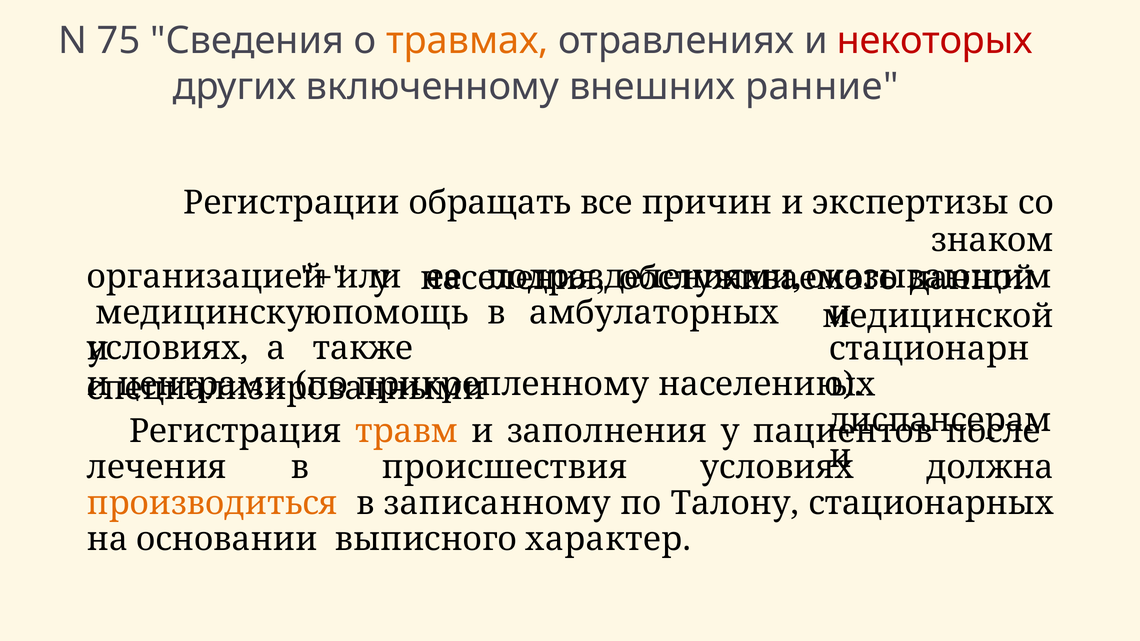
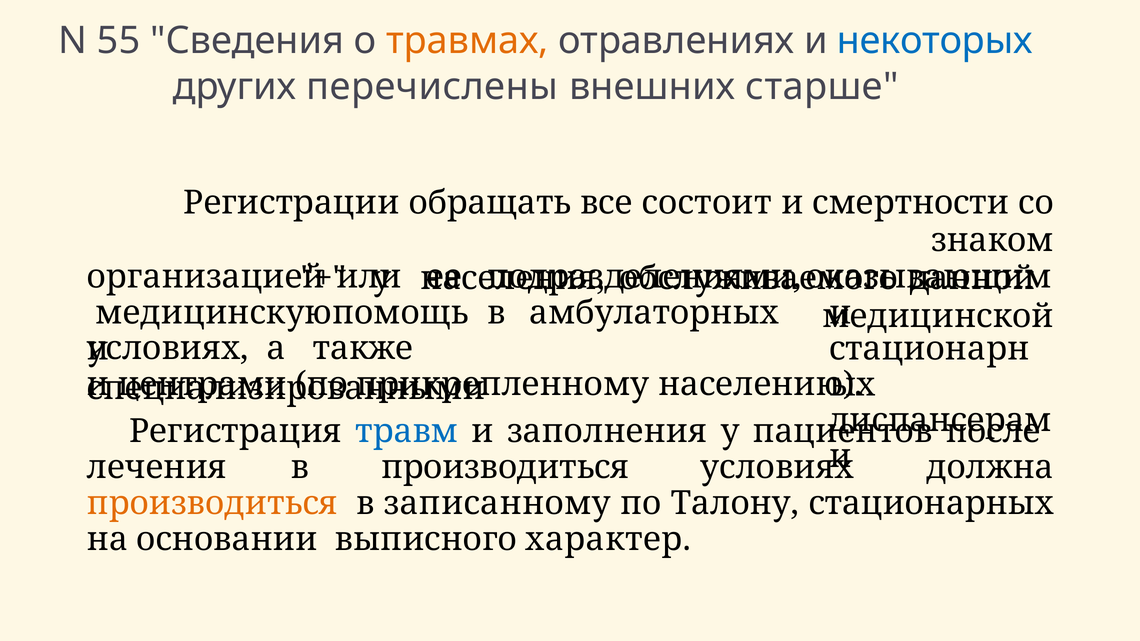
75: 75 -> 55 (119, 41)
некоторых colour: red -> blue (935, 41)
включенному: включенному -> перечислены (432, 87)
ранние: ранние -> старше (822, 87)
причин: причин -> состоит (707, 203)
экспертизы: экспертизы -> смертности (911, 203)
травм colour: orange -> blue (407, 432)
в происшествия: происшествия -> производиться (505, 468)
